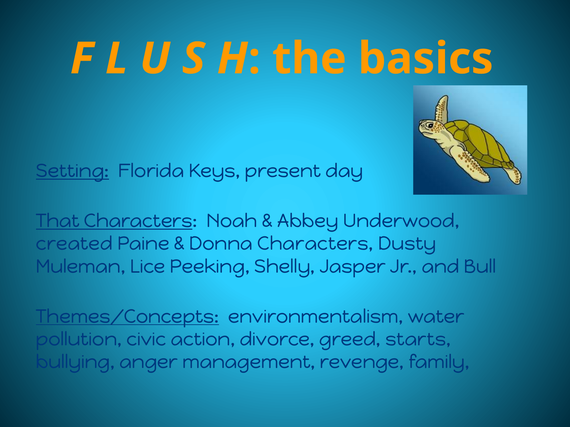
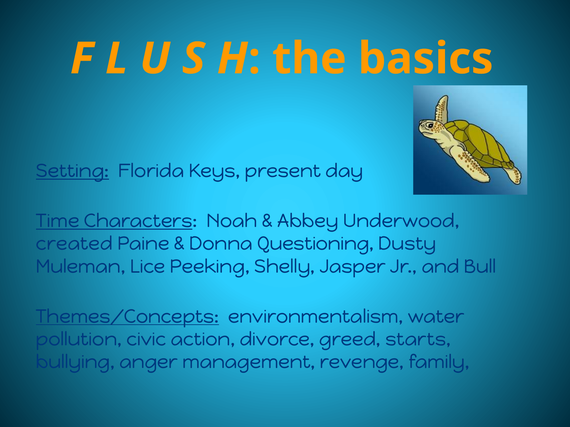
That: That -> Time (58, 221)
Donna Characters: Characters -> Questioning (316, 244)
